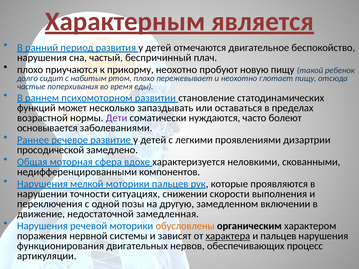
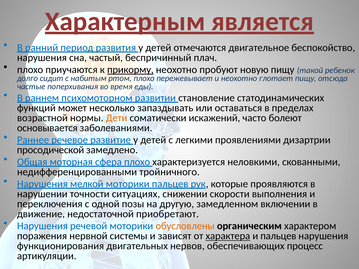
прикорму underline: none -> present (130, 70)
Дети colour: purple -> orange (117, 118)
нуждаются: нуждаются -> искажений (214, 118)
сфера вдохе: вдохе -> плохо (137, 162)
компонентов: компонентов -> тройничного (170, 172)
замедленная: замедленная -> приобретают (167, 214)
